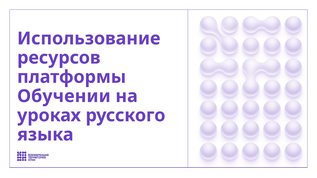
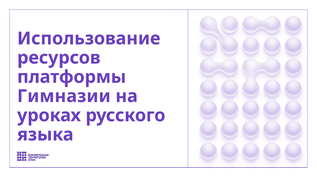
Обучении: Обучении -> Гимназии (64, 96)
